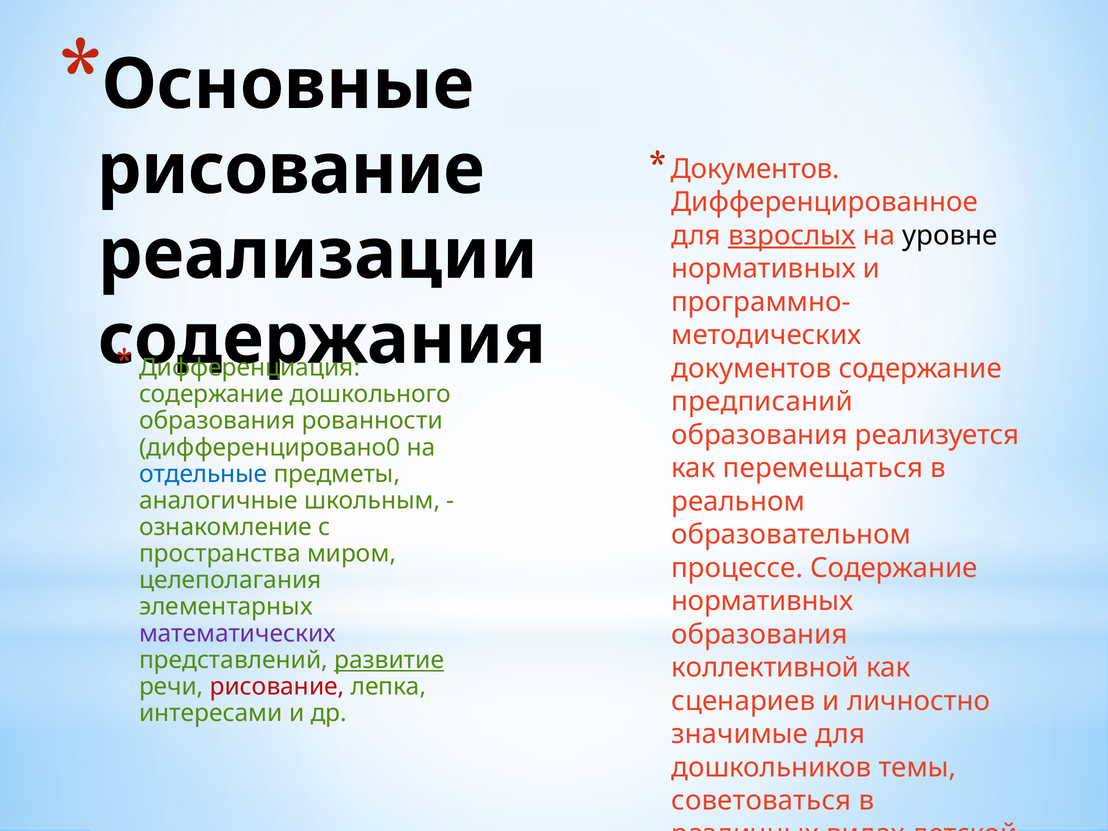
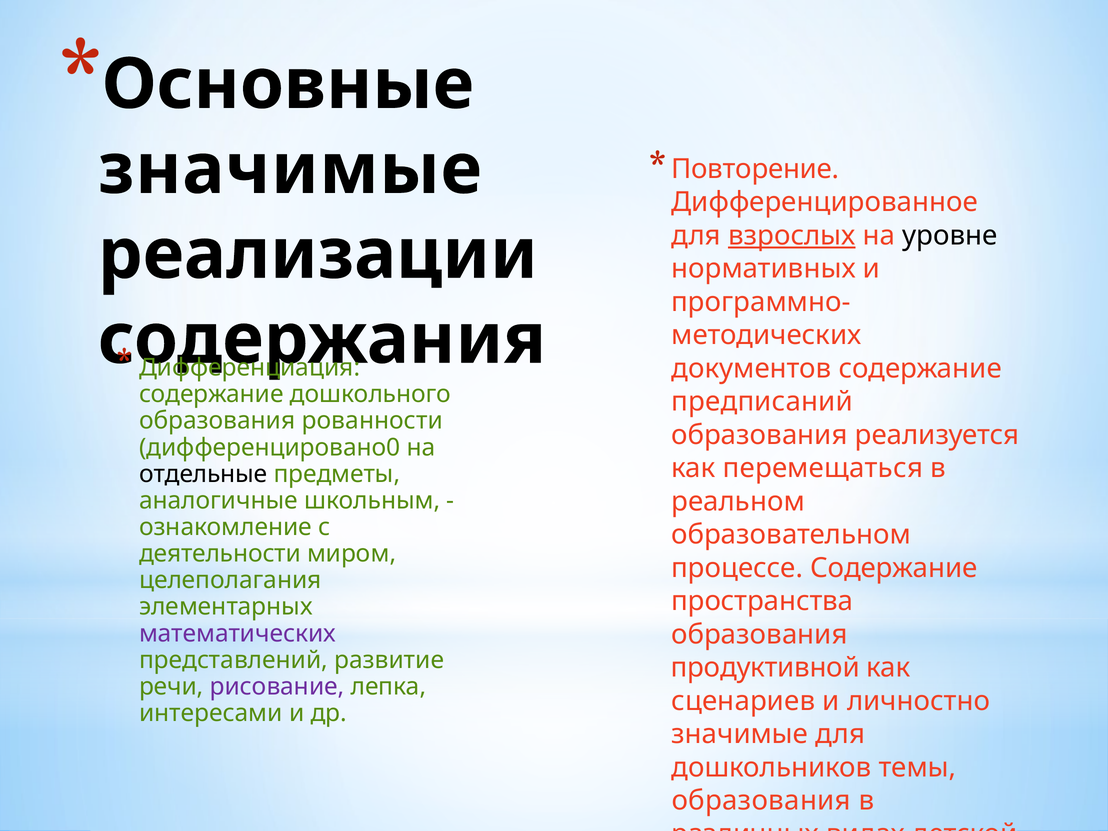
Документов: Документов -> Повторение (755, 169)
рисование: рисование -> значимые (290, 170)
отдельные colour: blue -> black (203, 474)
пространства: пространства -> деятельности (220, 554)
нормативных: нормативных -> пространства (762, 601)
развитие underline: present -> none (389, 660)
коллективной: коллективной -> продуктивной (765, 668)
рисование colour: red -> purple (277, 687)
советоваться: советоваться -> образования (761, 801)
